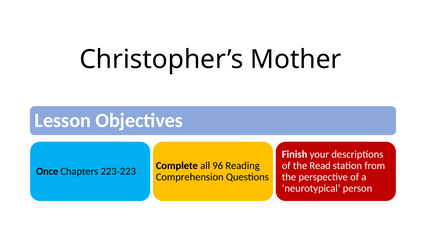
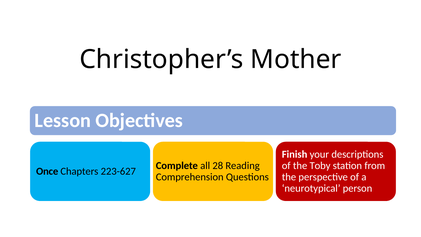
96: 96 -> 28 (218, 165)
Read: Read -> Toby (320, 165)
223-223: 223-223 -> 223-627 (118, 171)
